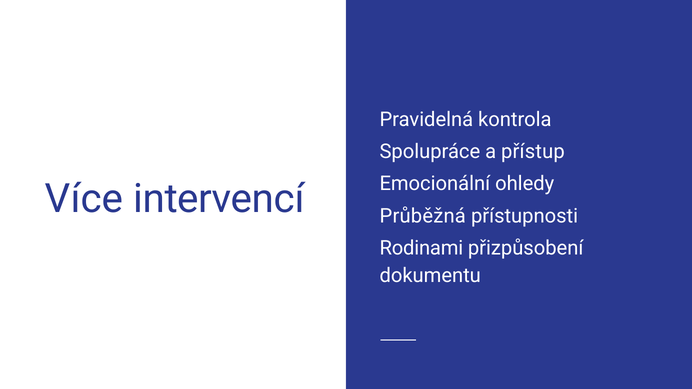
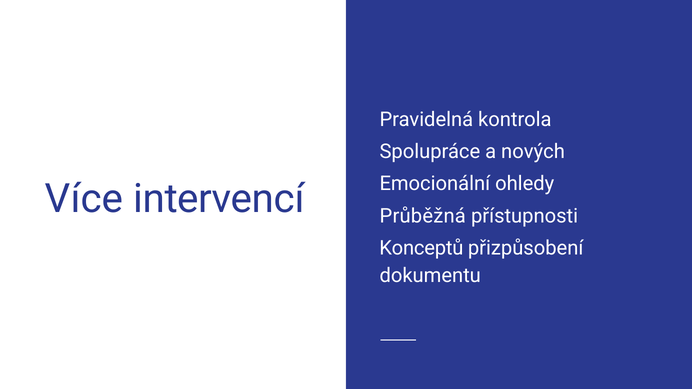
přístup: přístup -> nových (533, 152)
Rodinami: Rodinami -> Konceptů (421, 248)
